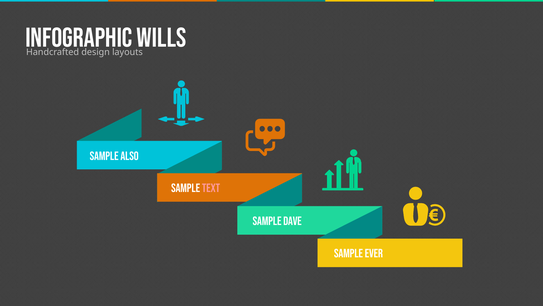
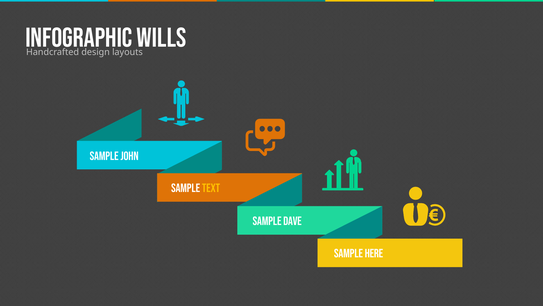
ALSO: ALSO -> JOHN (130, 156)
TEXT colour: pink -> yellow (211, 188)
EVER: EVER -> HERE (374, 253)
